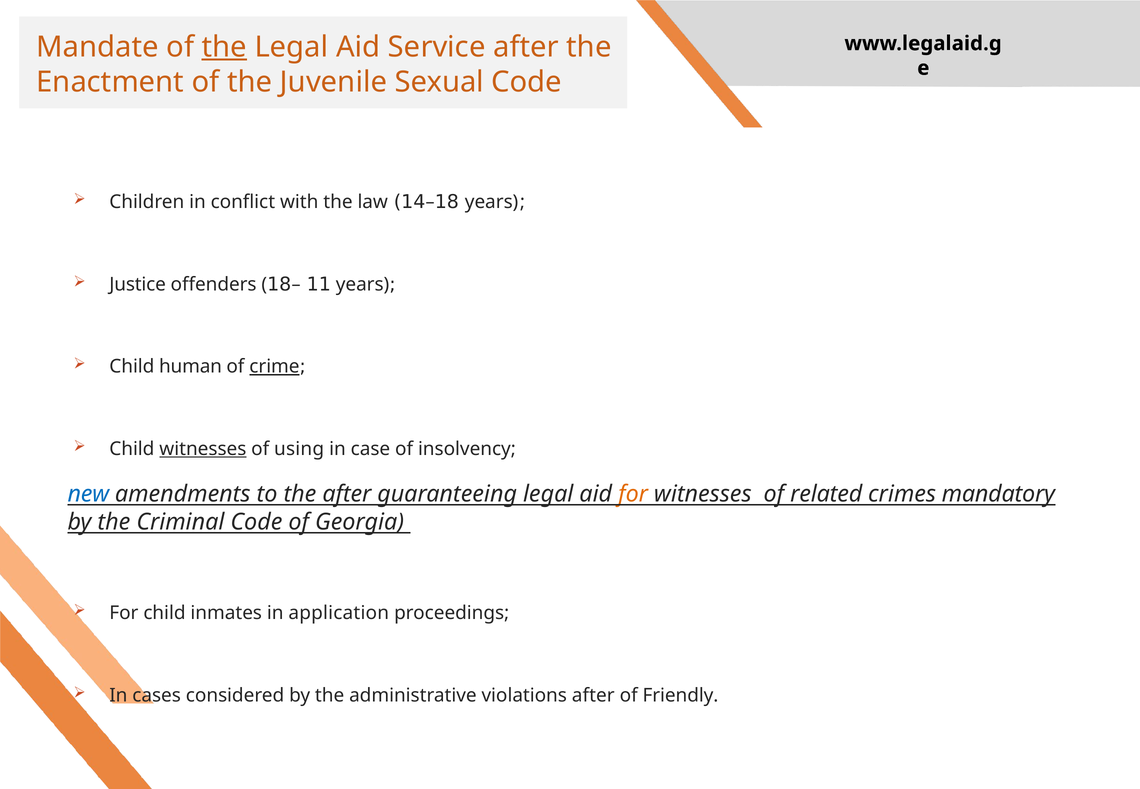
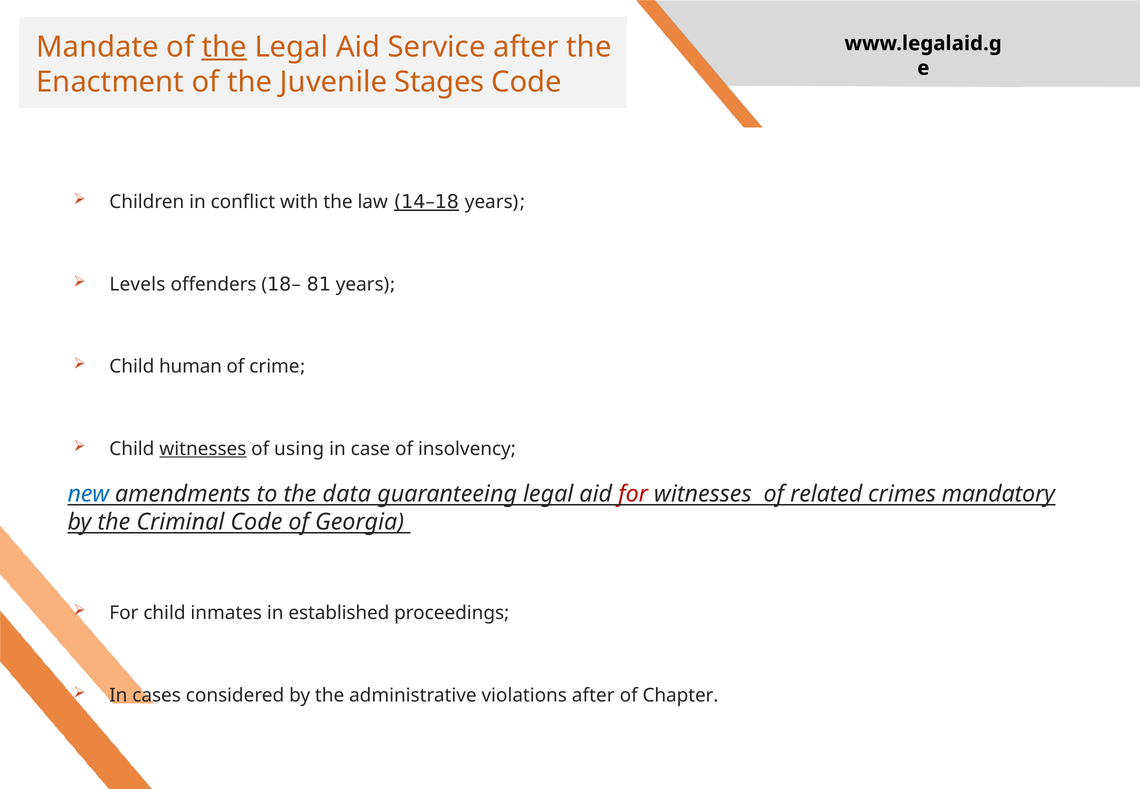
Sexual: Sexual -> Stages (439, 82)
14–18 underline: none -> present (426, 202)
Justice: Justice -> Levels (137, 284)
11: 11 -> 81 (319, 284)
crime underline: present -> none (274, 367)
the after: after -> data (347, 494)
for colour: orange -> red (633, 494)
application: application -> established (339, 613)
Friendly: Friendly -> Chapter (681, 695)
